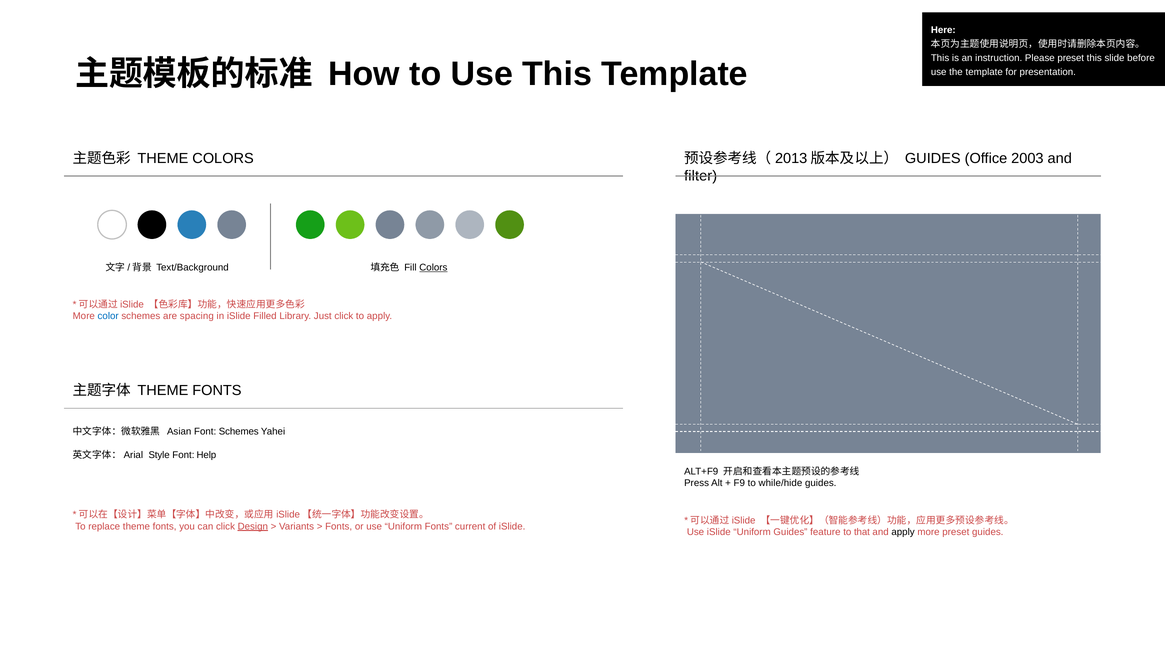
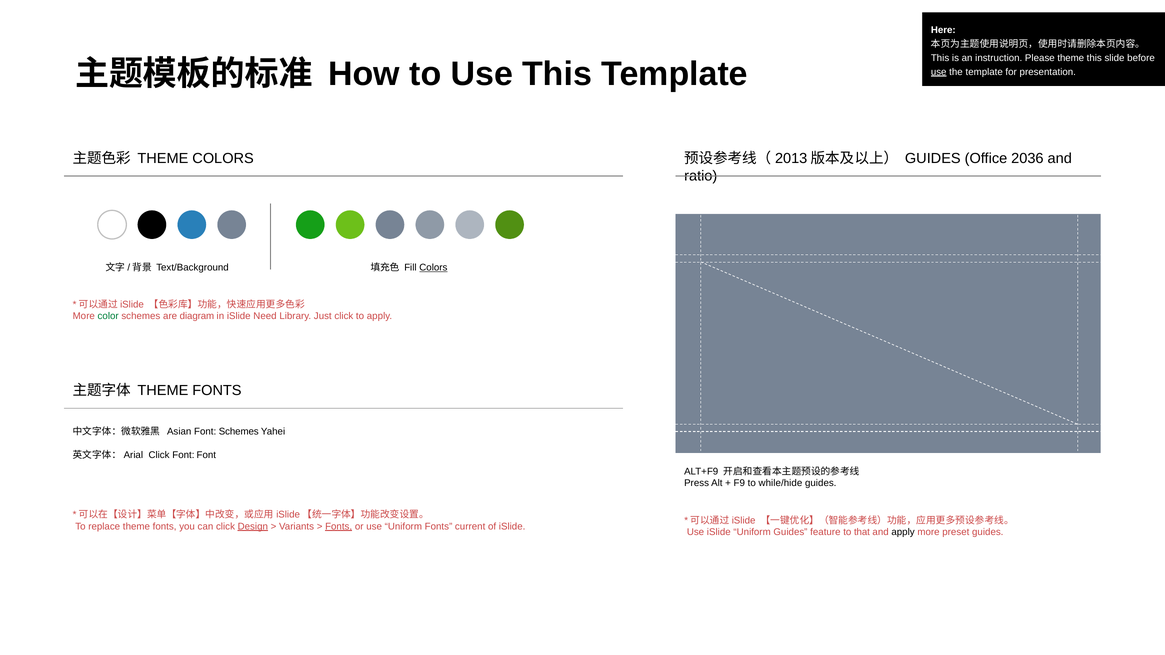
Please preset: preset -> theme (1071, 58)
use underline: none -> present (939, 72)
2003: 2003 -> 2036 (1027, 159)
filter: filter -> ratio (701, 176)
color colour: blue -> green (108, 316)
spacing: spacing -> diagram (197, 316)
Filled: Filled -> Need (265, 316)
Style: Style -> Click (159, 455)
Font Help: Help -> Font (206, 455)
Fonts underline: none -> present (339, 527)
